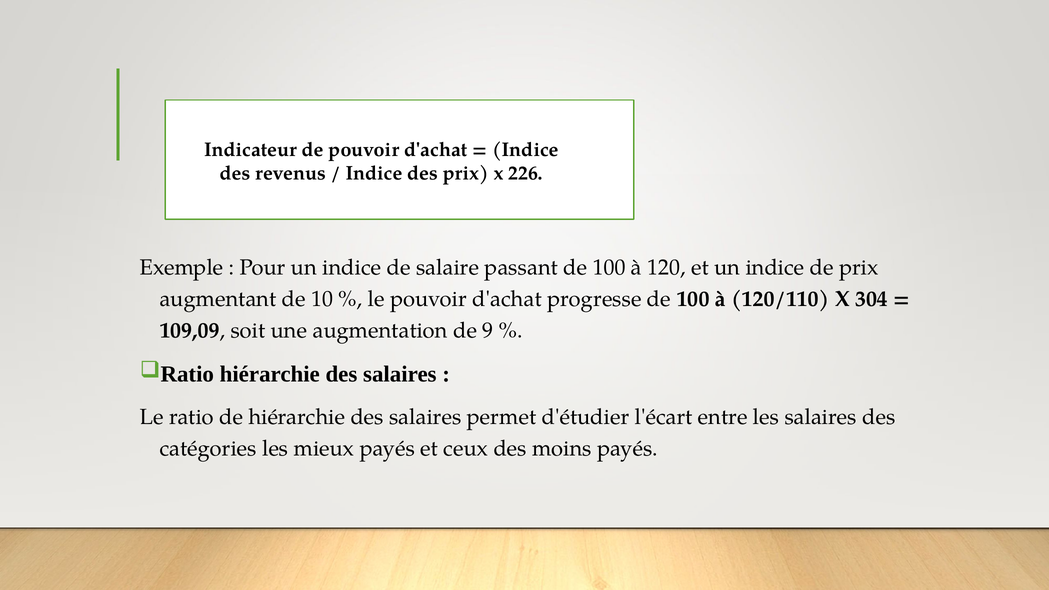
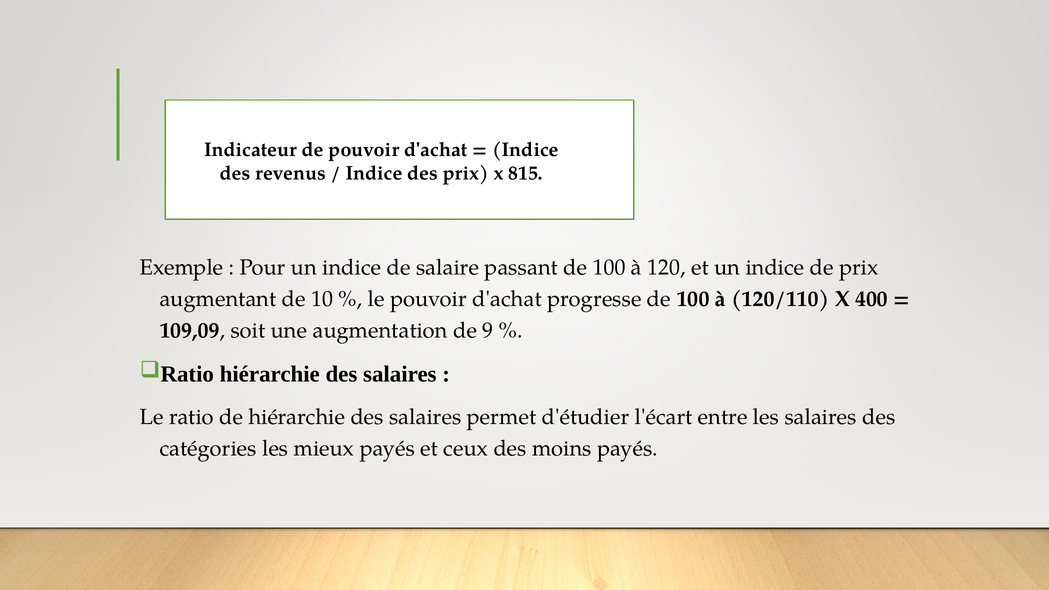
226: 226 -> 815 (526, 173)
304: 304 -> 400 (872, 299)
